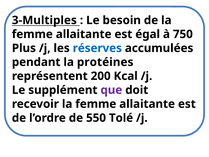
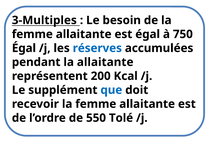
Plus: Plus -> Égal (24, 48)
la protéines: protéines -> allaitante (105, 62)
que colour: purple -> blue (111, 90)
